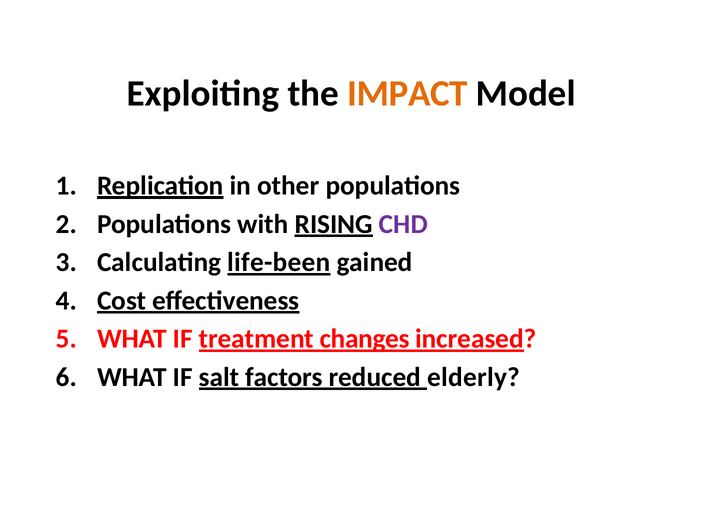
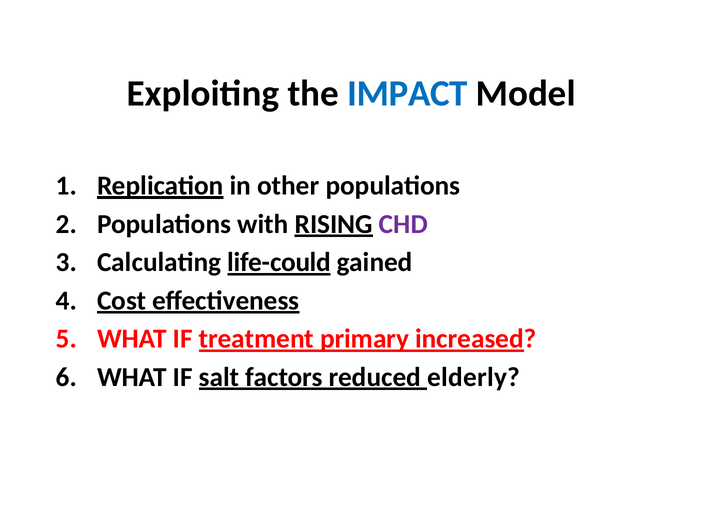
IMPACT colour: orange -> blue (407, 93)
life-been: life-been -> life-could (279, 262)
changes: changes -> primary (365, 339)
